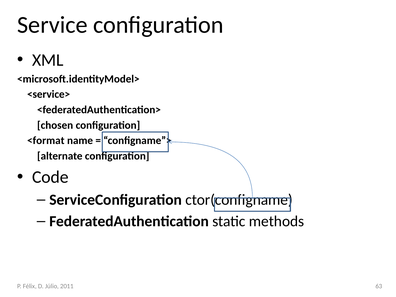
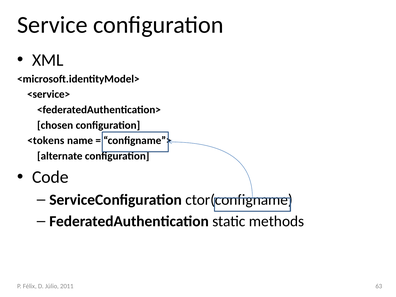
<format: <format -> <tokens (46, 141)
